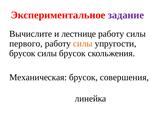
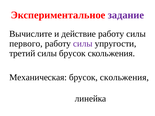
лестнице: лестнице -> действие (79, 34)
силы colour: orange -> purple (83, 44)
брусок: брусок -> третий (22, 53)
совершения: совершения -> скольжения (124, 78)
